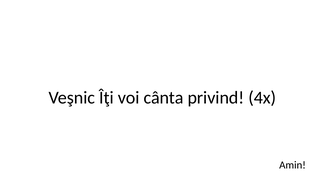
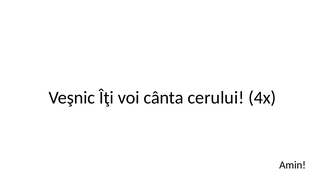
privind: privind -> cerului (216, 98)
